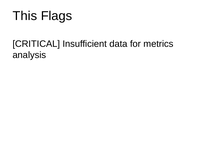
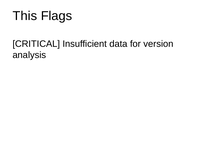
metrics: metrics -> version (158, 44)
